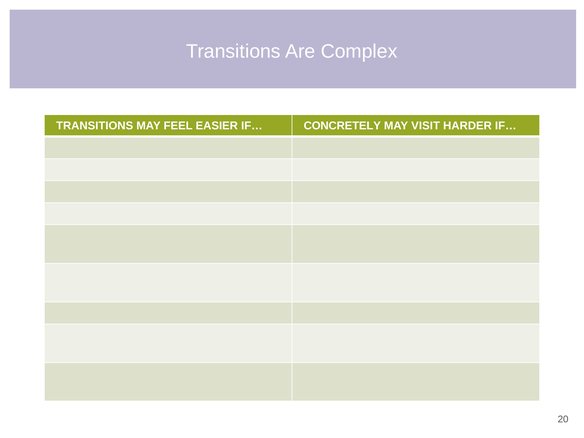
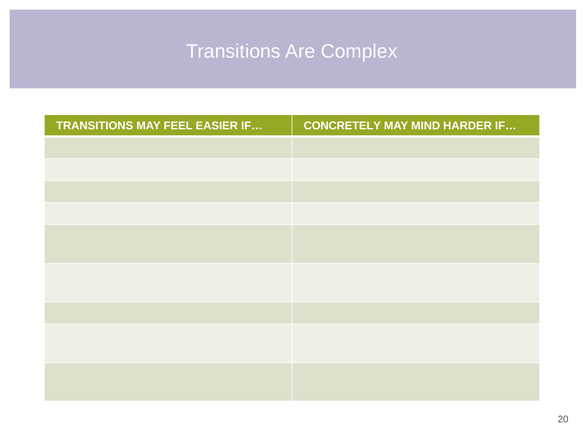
VISIT: VISIT -> MIND (426, 126)
